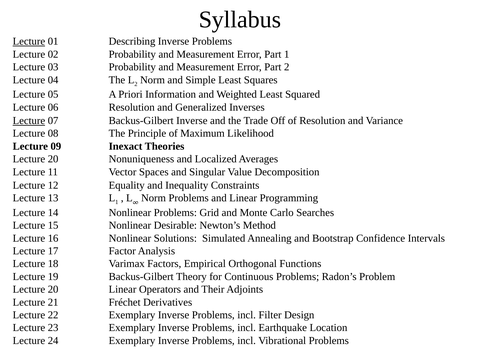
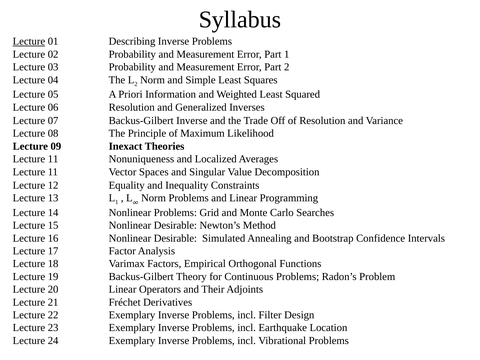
Lecture underline: present -> none (29, 121)
20: 20 -> 11 (53, 159)
16 Nonlinear Solutions: Solutions -> Desirable (175, 238)
